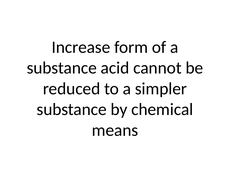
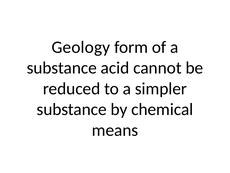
Increase: Increase -> Geology (81, 47)
